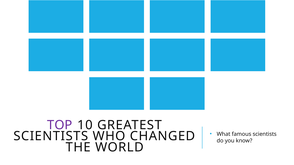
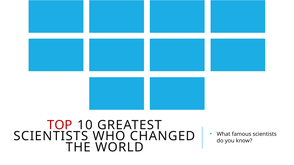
TOP colour: purple -> red (60, 125)
